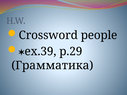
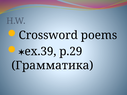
people: people -> poems (99, 35)
